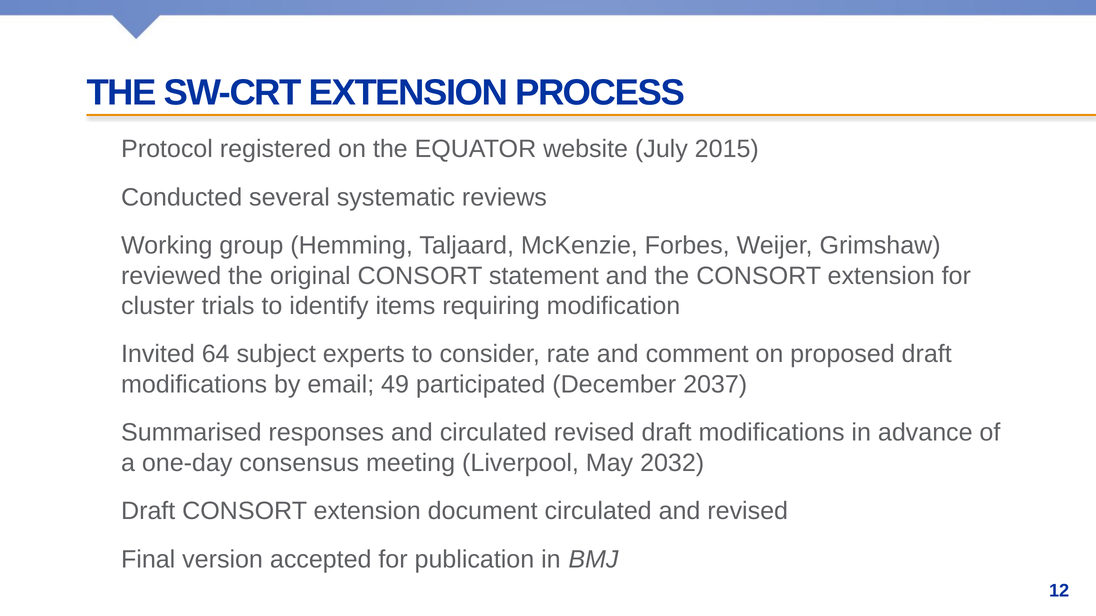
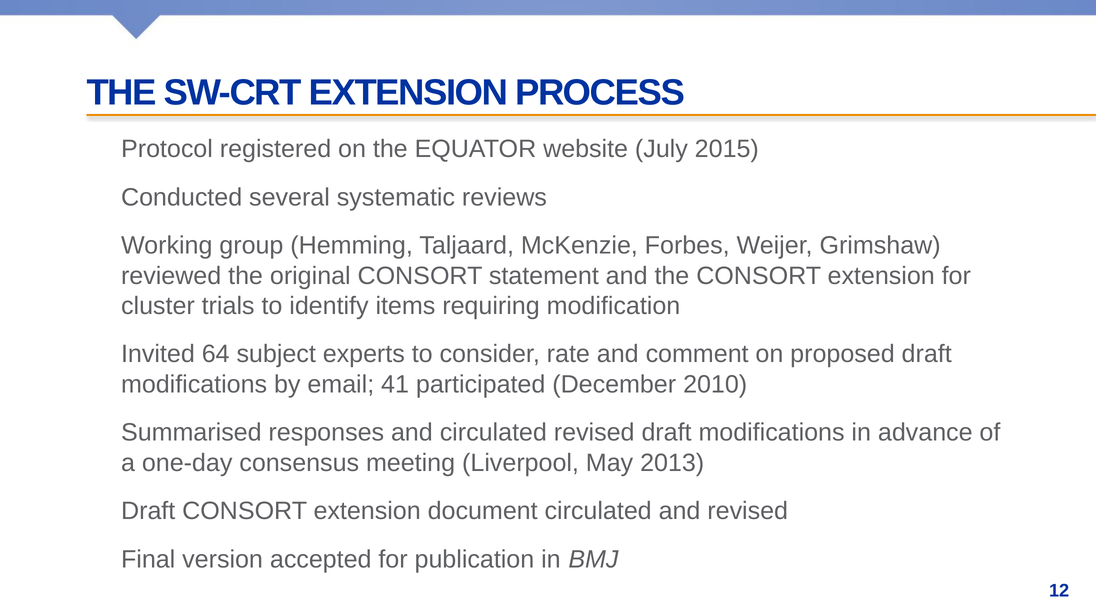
49: 49 -> 41 (395, 385)
2037: 2037 -> 2010 (715, 385)
2032: 2032 -> 2013 (672, 463)
